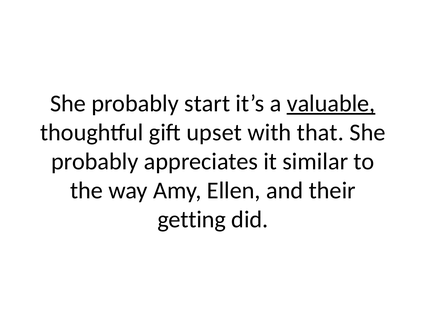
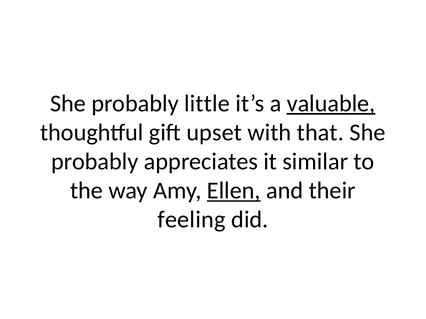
start: start -> little (207, 104)
Ellen underline: none -> present (234, 191)
getting: getting -> feeling (191, 220)
